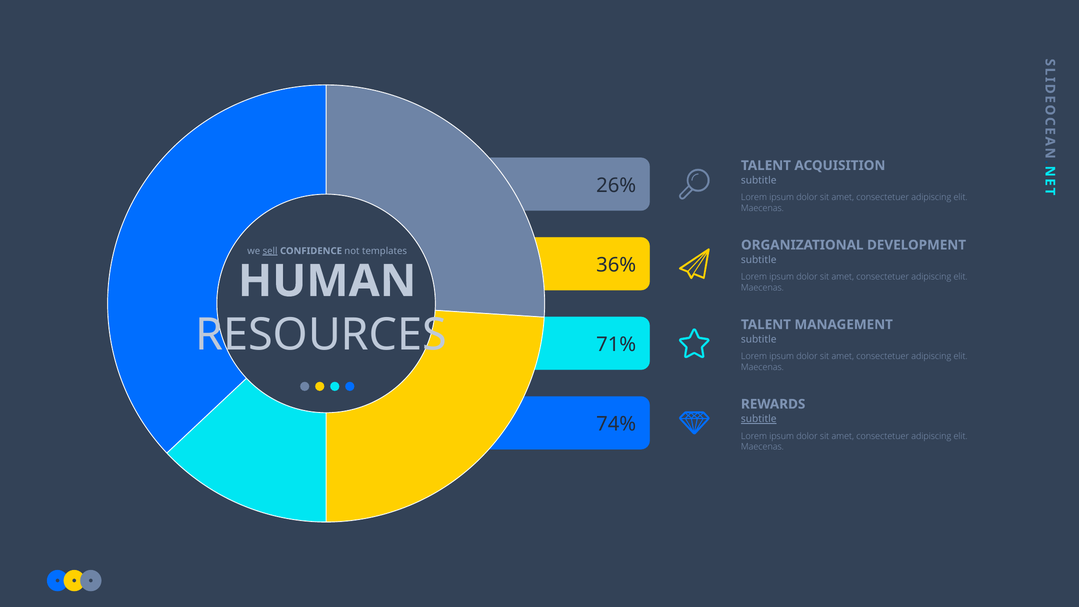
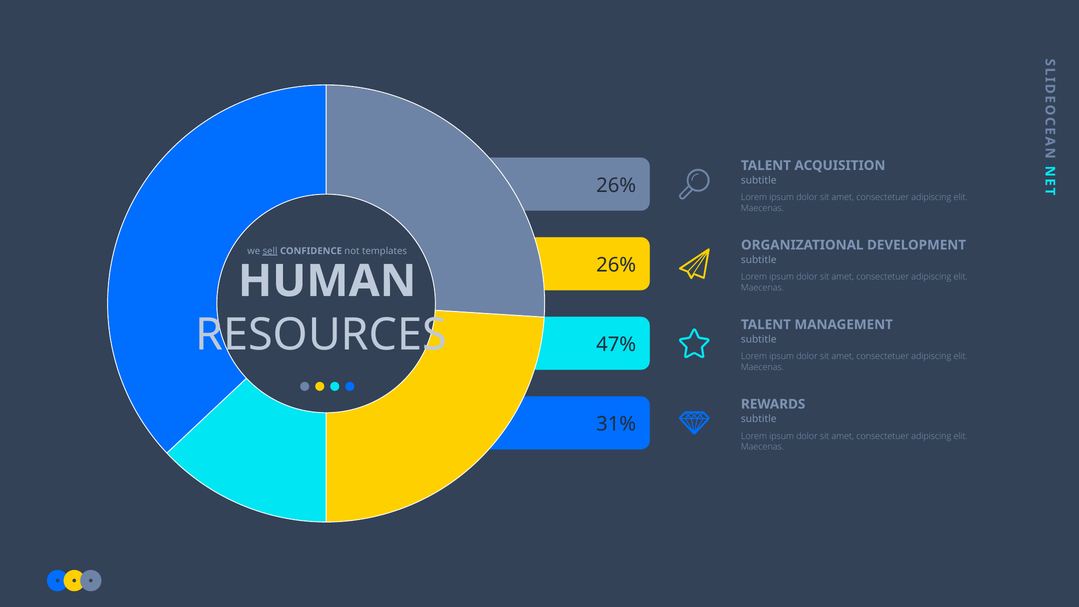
36%: 36% -> 26% (616, 265)
71%: 71% -> 47% (616, 345)
subtitle underline: present -> none (759, 419)
74%: 74% -> 31% (616, 424)
